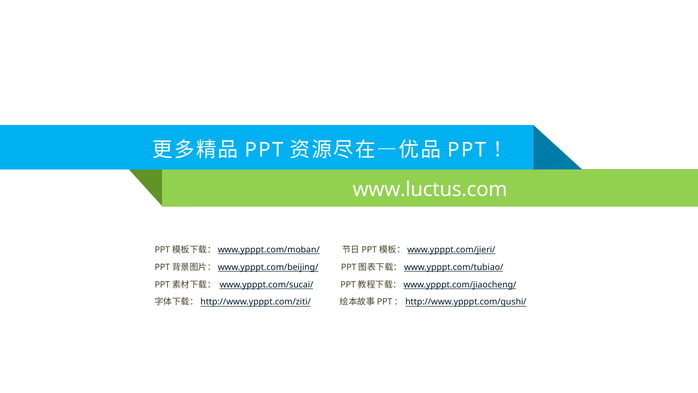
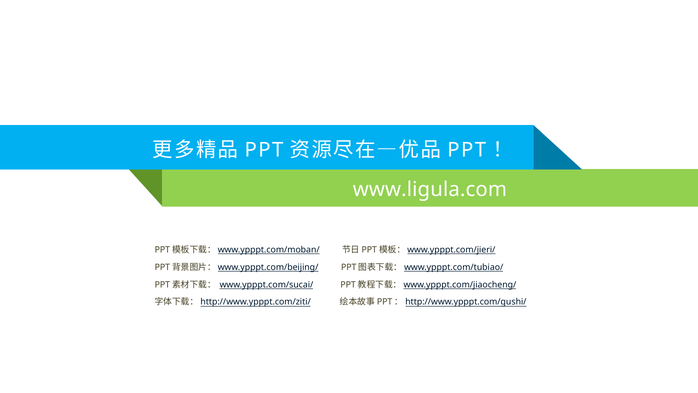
www.luctus.com: www.luctus.com -> www.ligula.com (430, 189)
